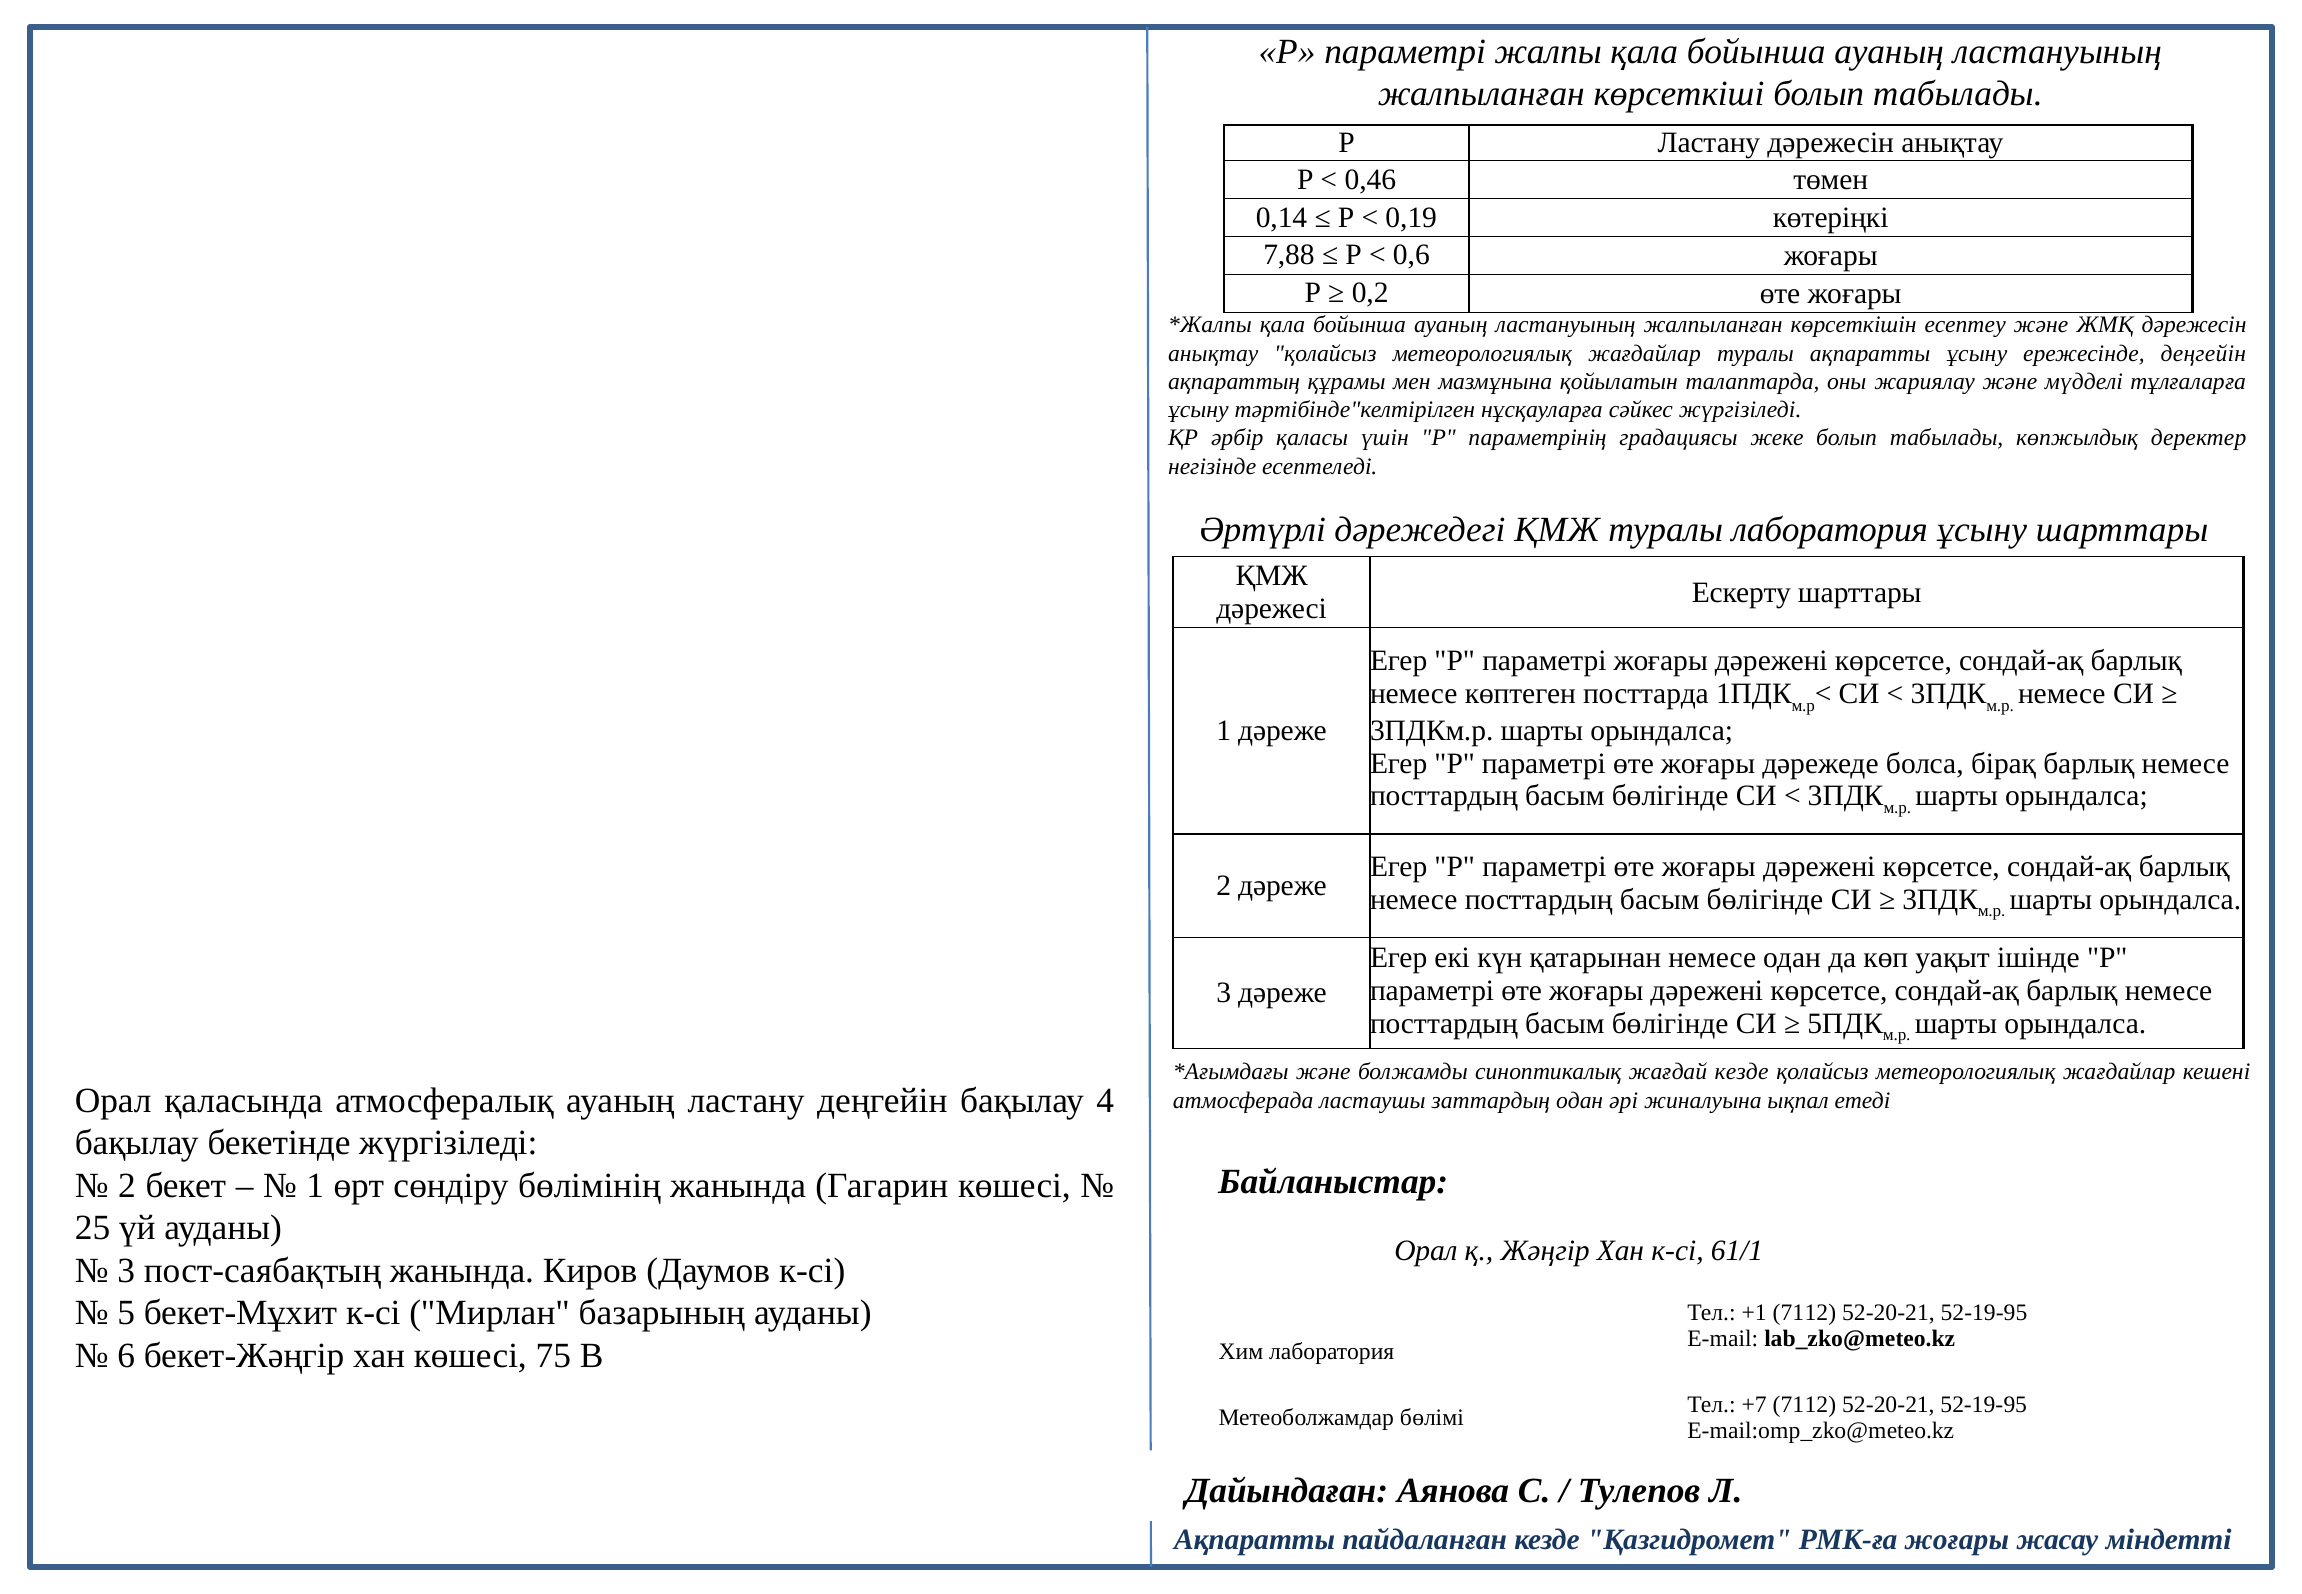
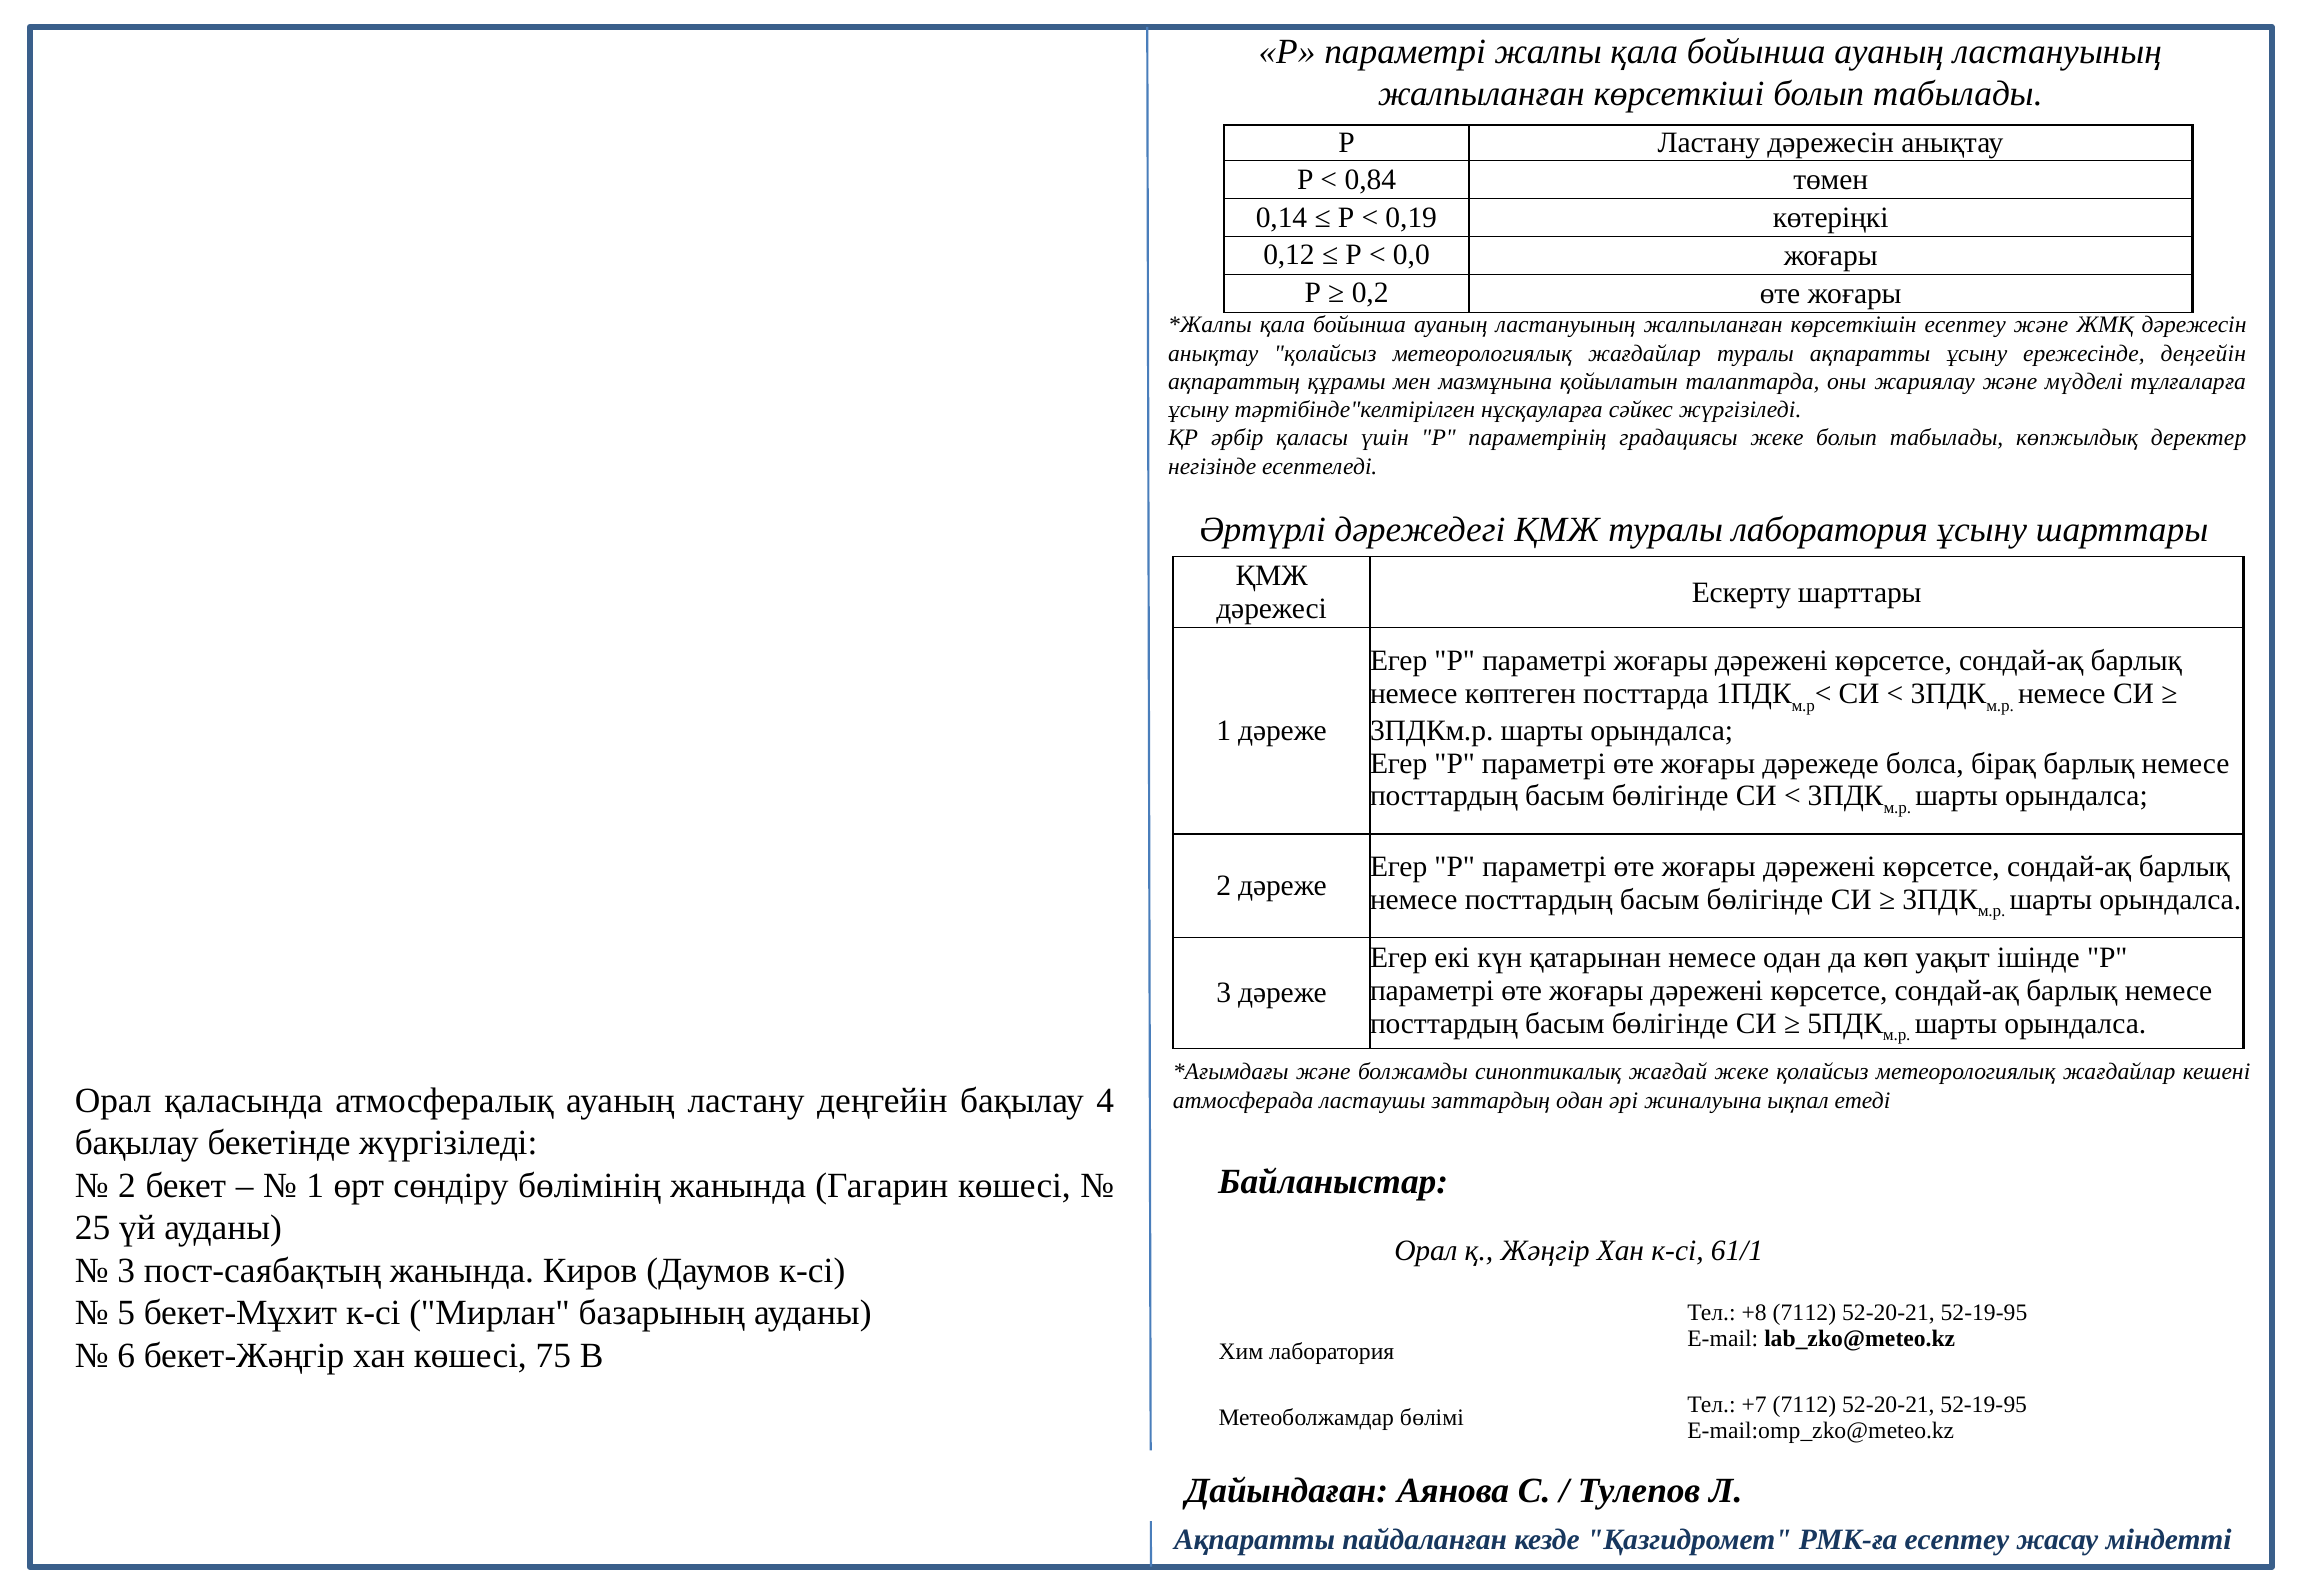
0,46: 0,46 -> 0,84 (1370, 179)
7,88: 7,88 -> 0,12 (1289, 255)
0,6: 0,6 -> 0,0 (1411, 255)
жағдай кезде: кезде -> жеке (1742, 1072)
+1: +1 -> +8 (1754, 1313)
РМК-ға жоғары: жоғары -> есептеу (1957, 1539)
